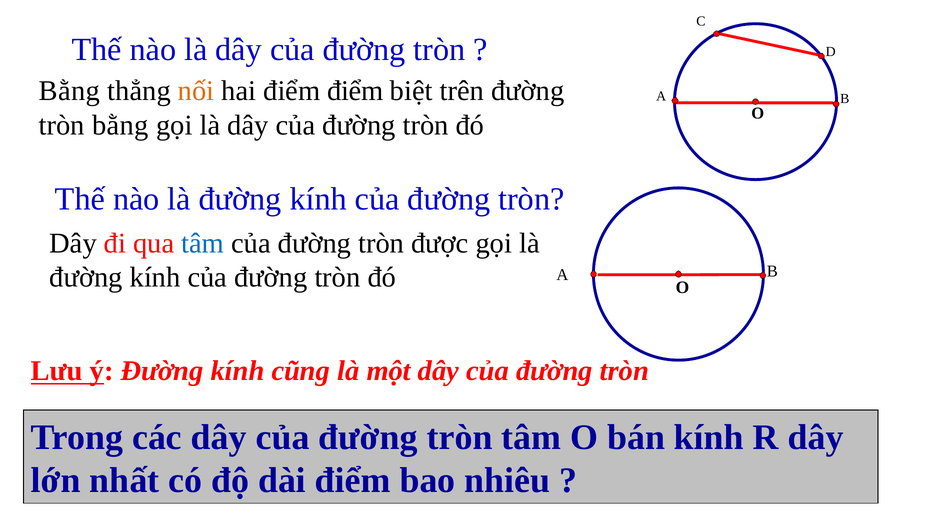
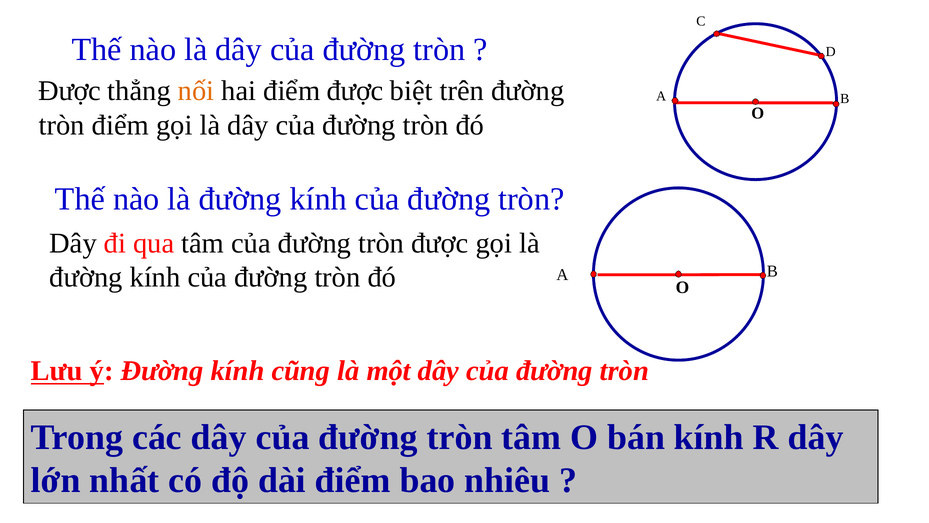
Bằng: Bằng -> Được (70, 91)
điểm điểm: điểm -> được (355, 91)
tròn bằng: bằng -> điểm (120, 125)
tâm colour: blue -> black (203, 243)
